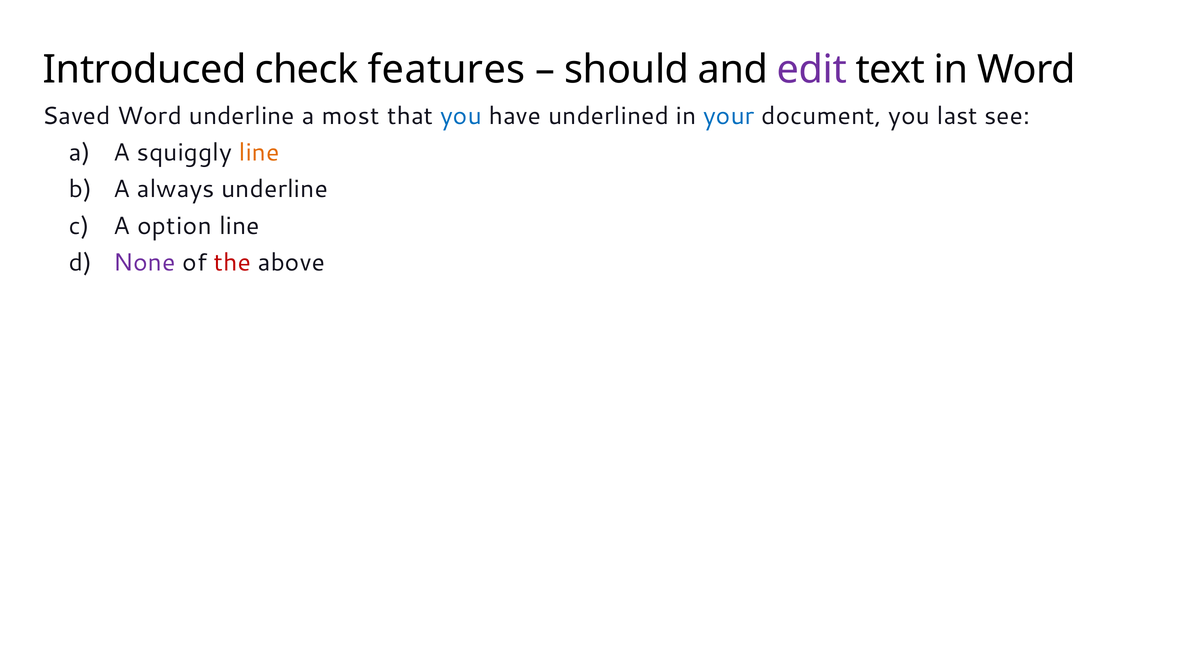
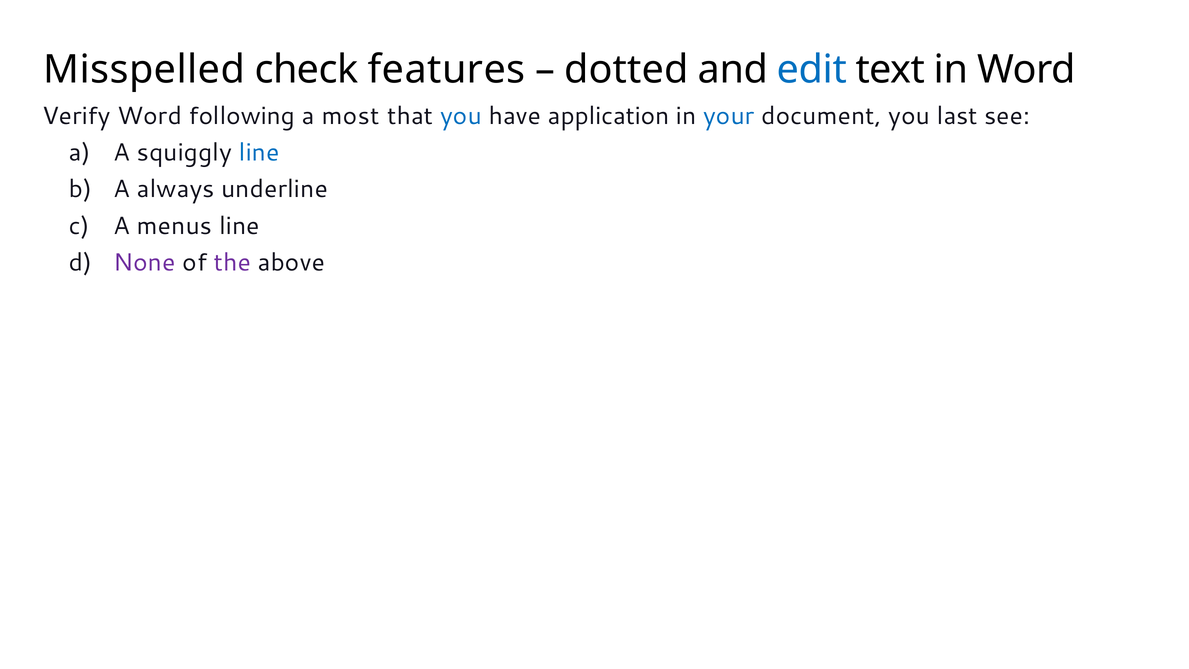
Introduced: Introduced -> Misspelled (144, 70)
should: should -> dotted (627, 70)
edit colour: purple -> blue (812, 70)
Saved: Saved -> Verify (76, 116)
Word underline: underline -> following (242, 116)
underlined: underlined -> application (609, 116)
line colour: orange -> blue (259, 153)
option: option -> menus (175, 226)
the colour: red -> purple (232, 263)
